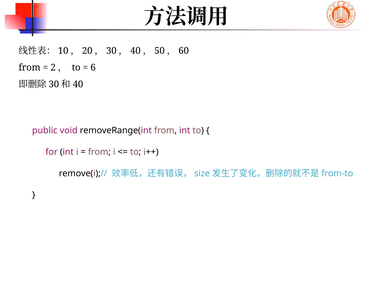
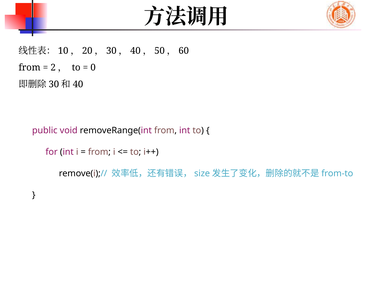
6: 6 -> 0 (93, 67)
